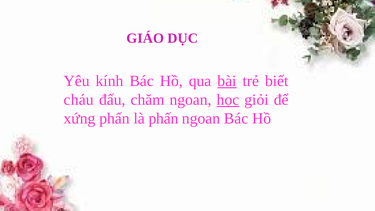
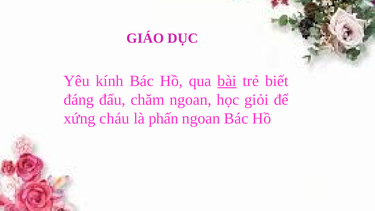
cháu: cháu -> đáng (79, 100)
học underline: present -> none (228, 100)
xứng phấn: phấn -> cháu (114, 118)
